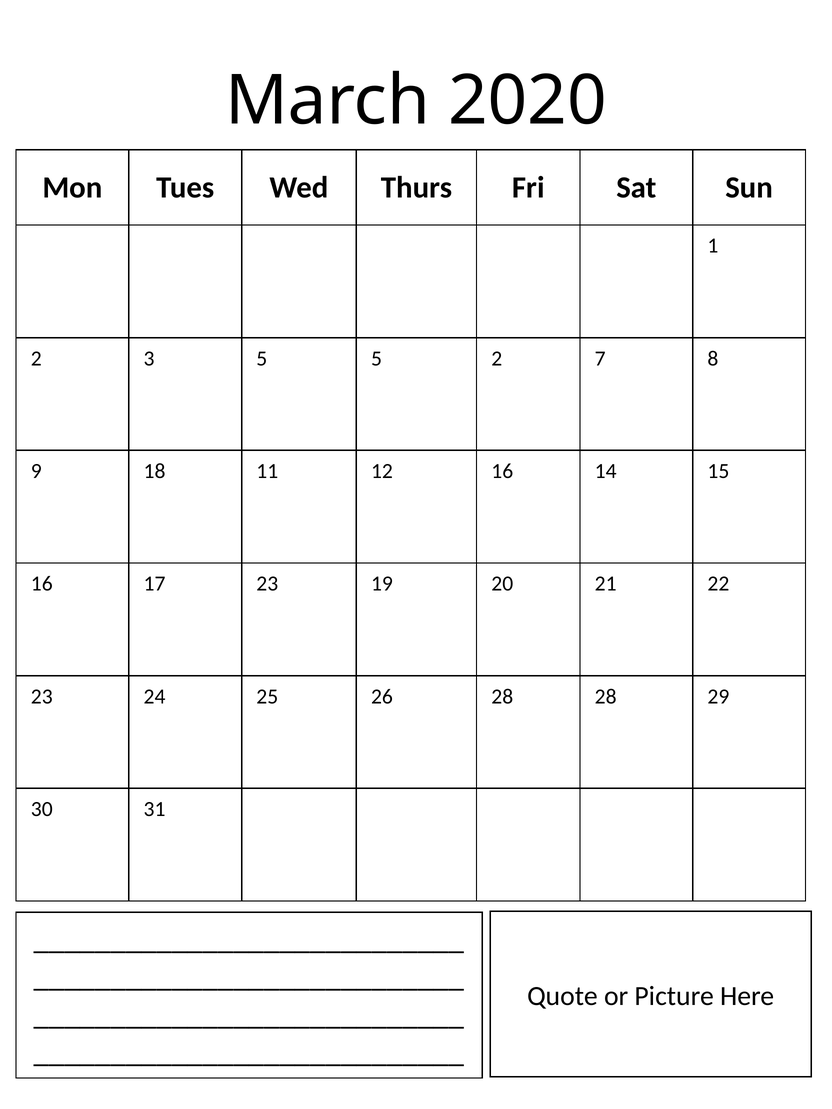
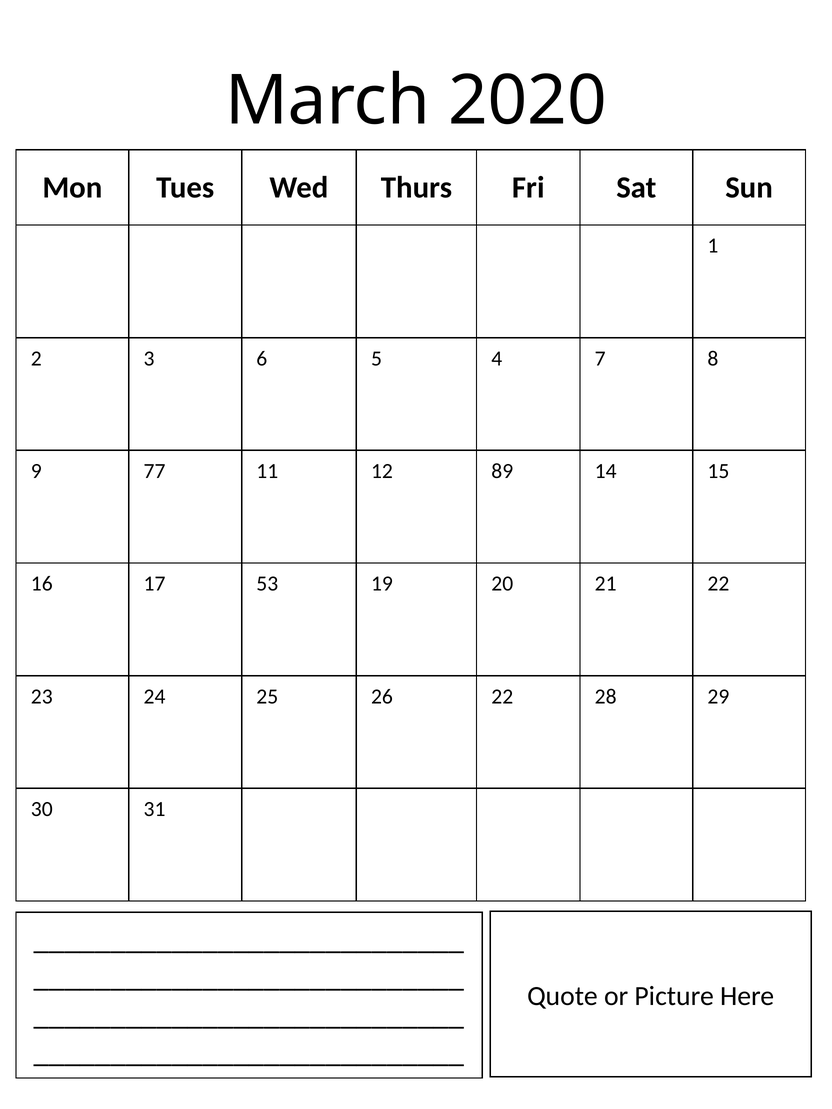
3 5: 5 -> 6 (262, 359)
5 2: 2 -> 4 (497, 359)
18: 18 -> 77 (155, 471)
12 16: 16 -> 89 (502, 471)
17 23: 23 -> 53 (267, 584)
26 28: 28 -> 22 (502, 697)
